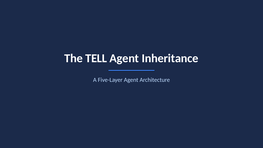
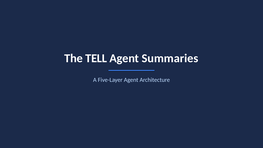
Inheritance: Inheritance -> Summaries (170, 58)
